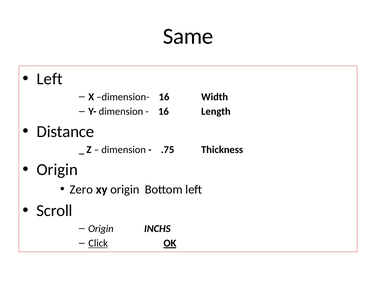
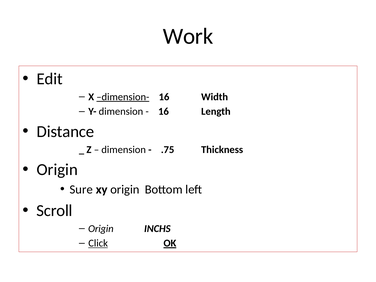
Same: Same -> Work (188, 36)
Left: Left -> Edit (50, 79)
dimension- underline: none -> present (123, 97)
Zero: Zero -> Sure (81, 189)
